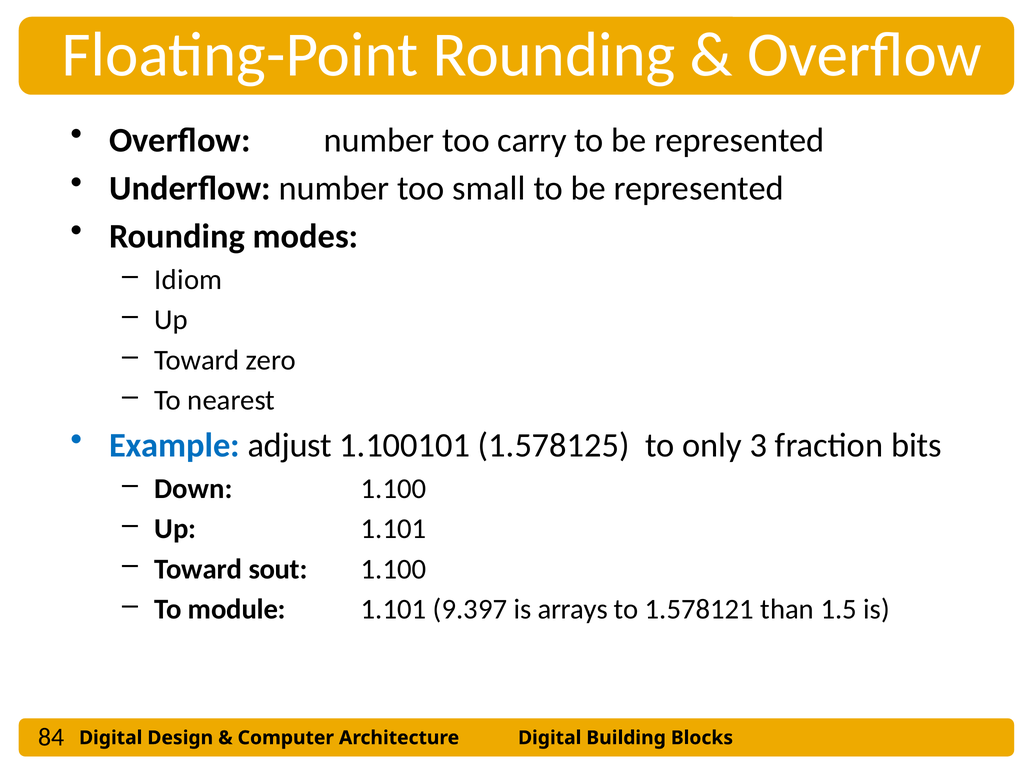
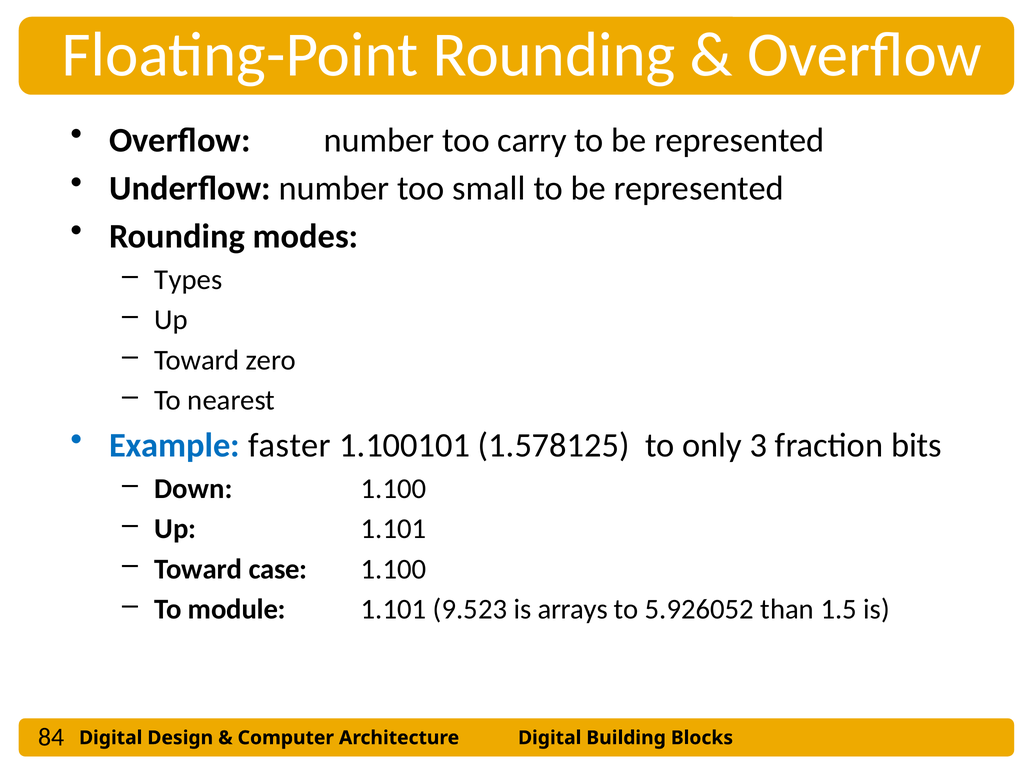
Idiom: Idiom -> Types (188, 280)
adjust: adjust -> faster (290, 445)
sout: sout -> case (278, 569)
9.397: 9.397 -> 9.523 (470, 609)
1.578121: 1.578121 -> 5.926052 (699, 609)
